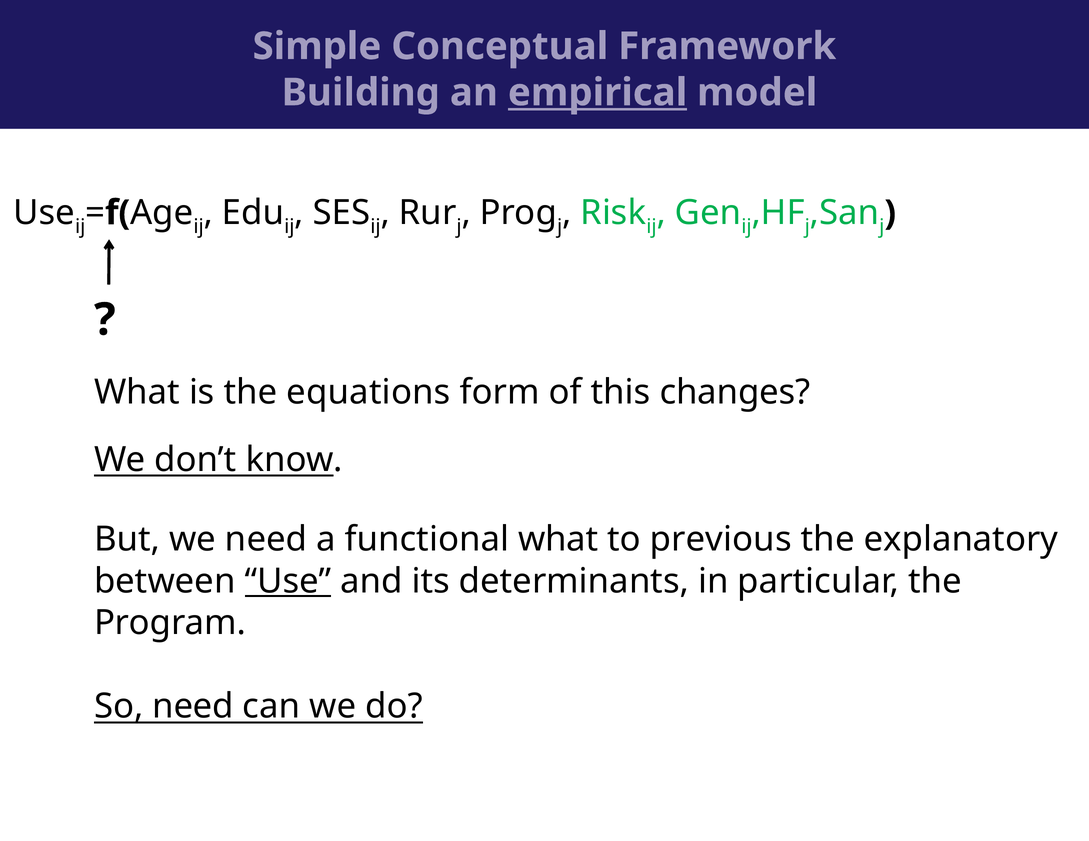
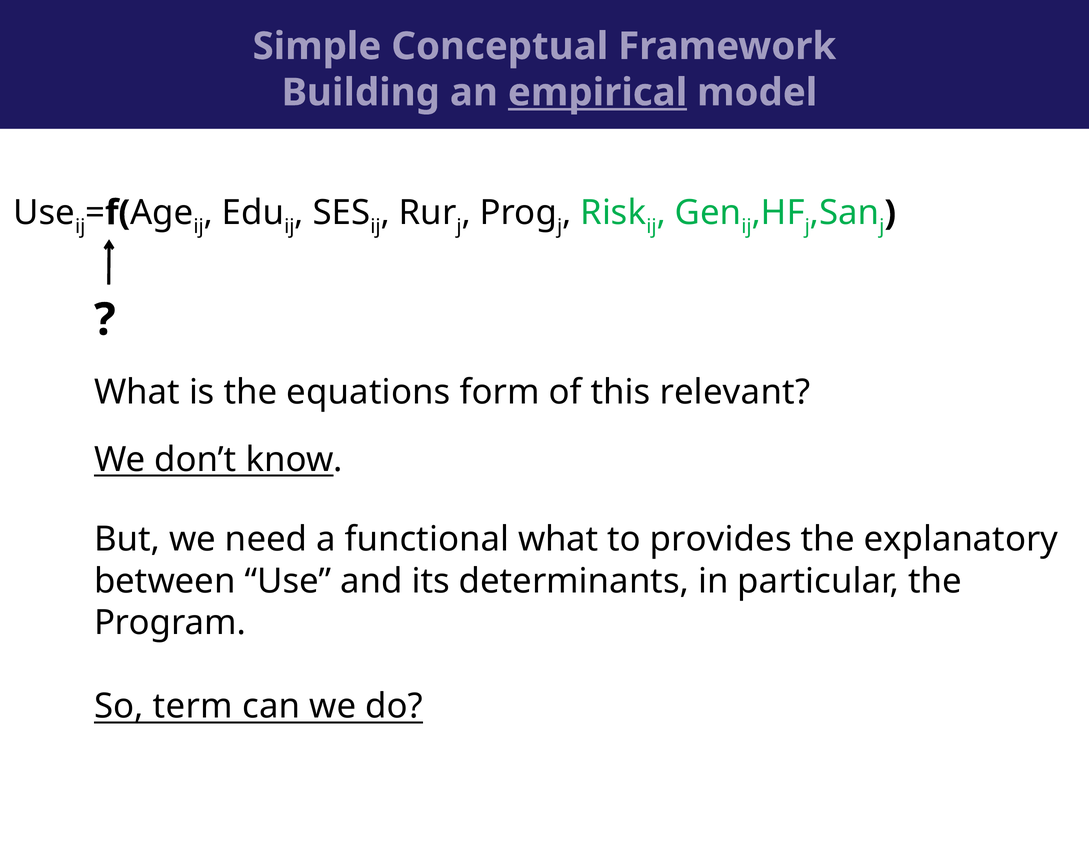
changes: changes -> relevant (735, 393)
previous: previous -> provides (721, 540)
Use underline: present -> none (288, 582)
So need: need -> term (193, 707)
